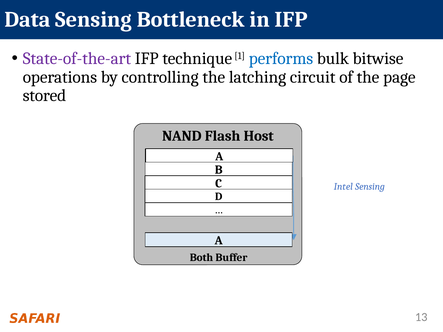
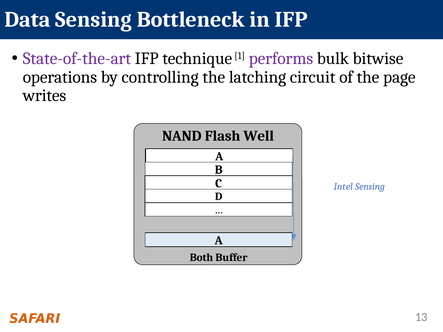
performs colour: blue -> purple (281, 58)
stored: stored -> writes (44, 96)
Host: Host -> Well (259, 136)
